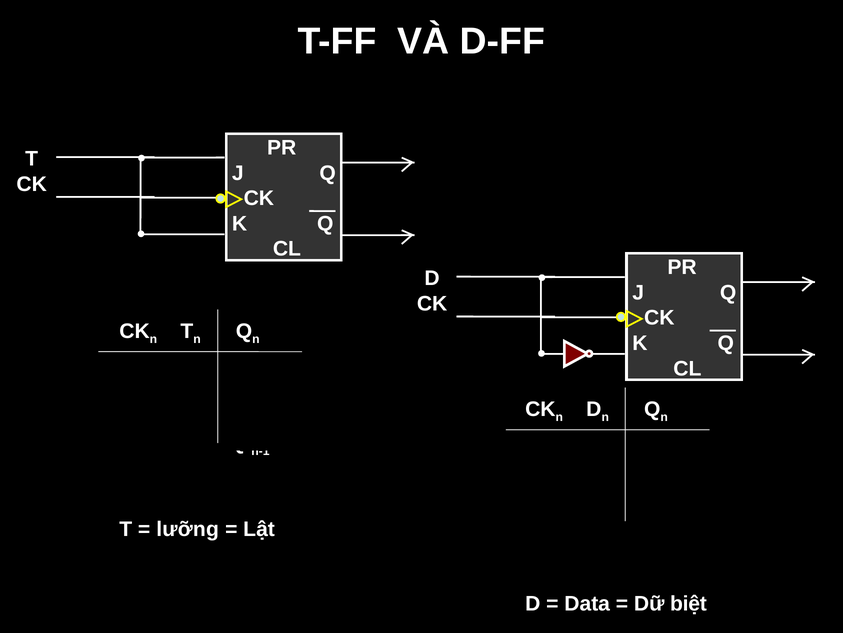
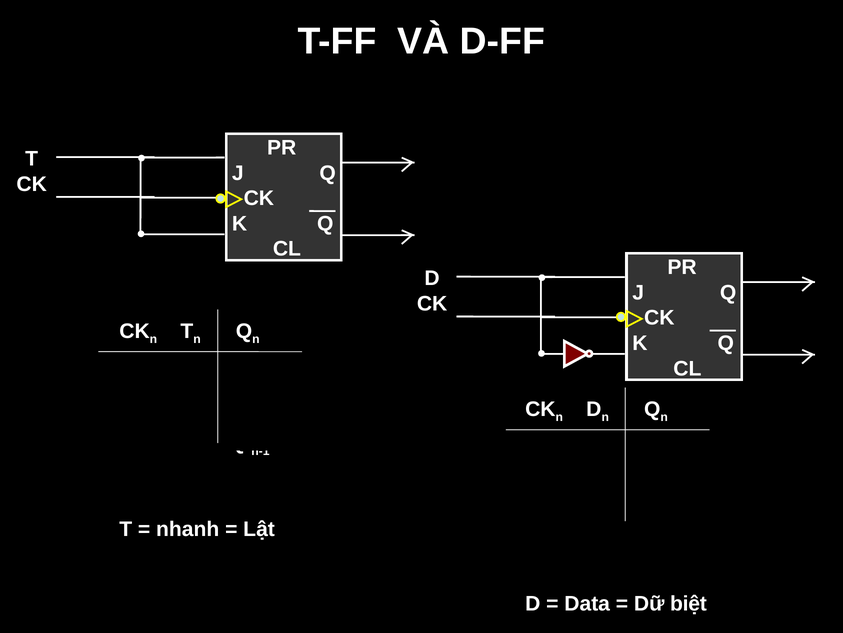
lưỡng: lưỡng -> nhanh (188, 528)
